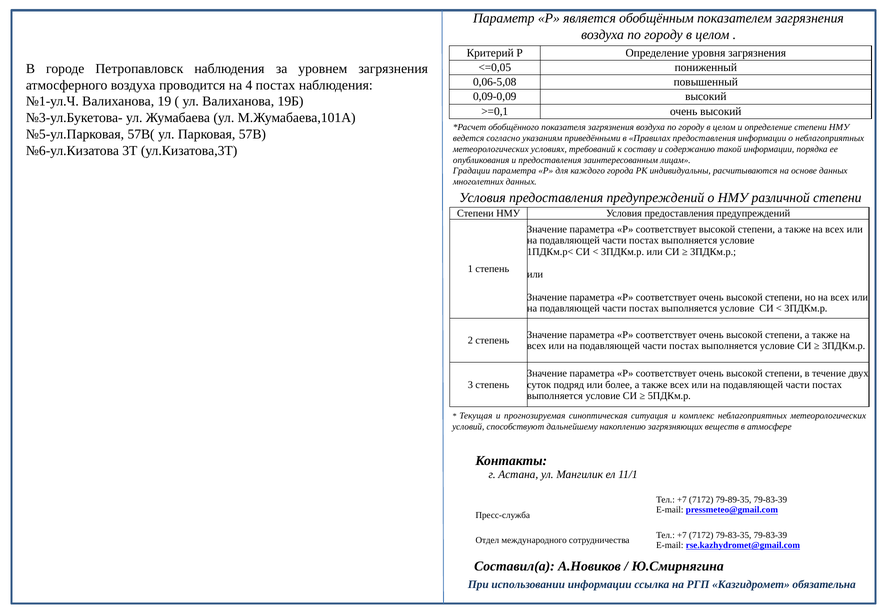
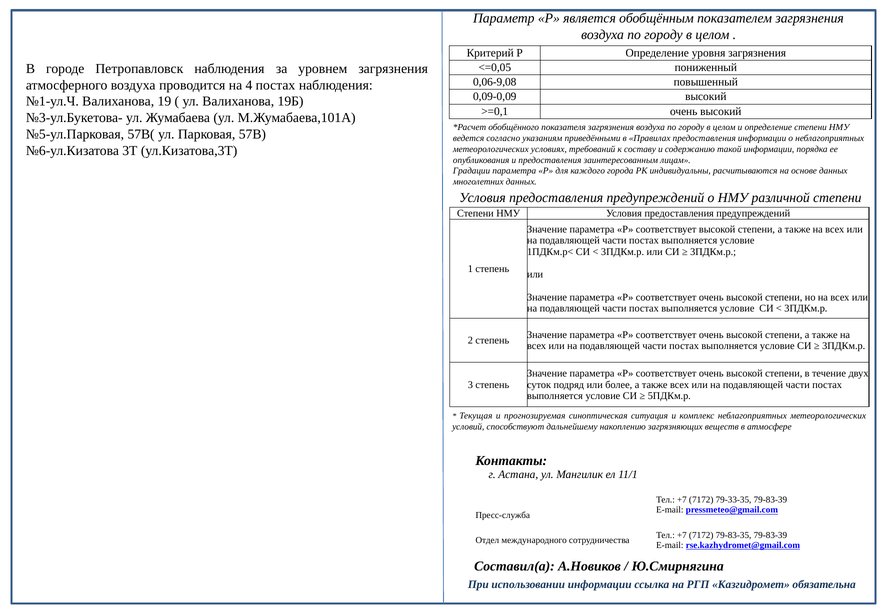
0,06-5,08: 0,06-5,08 -> 0,06-9,08 (495, 82)
79-89-35: 79-89-35 -> 79-33-35 (734, 500)
